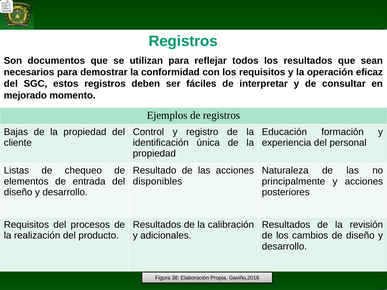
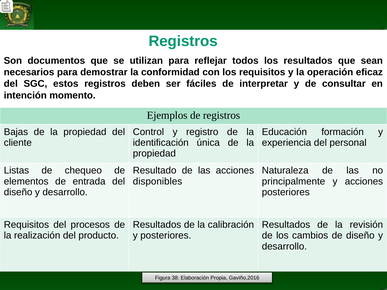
mejorado: mejorado -> intención (25, 95)
y adicionales: adicionales -> posteriores (166, 236)
